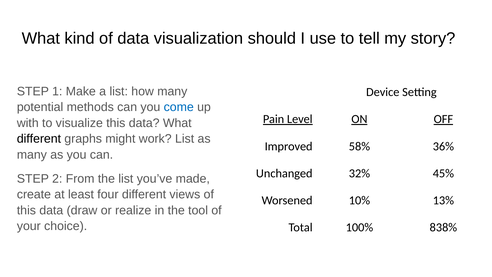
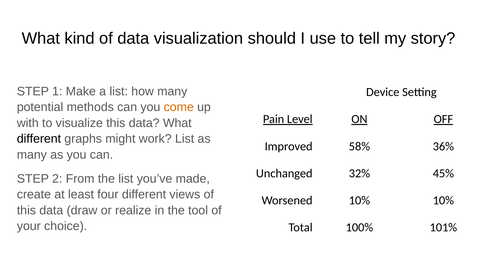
come colour: blue -> orange (179, 107)
10% 13%: 13% -> 10% (443, 200)
838%: 838% -> 101% (443, 227)
